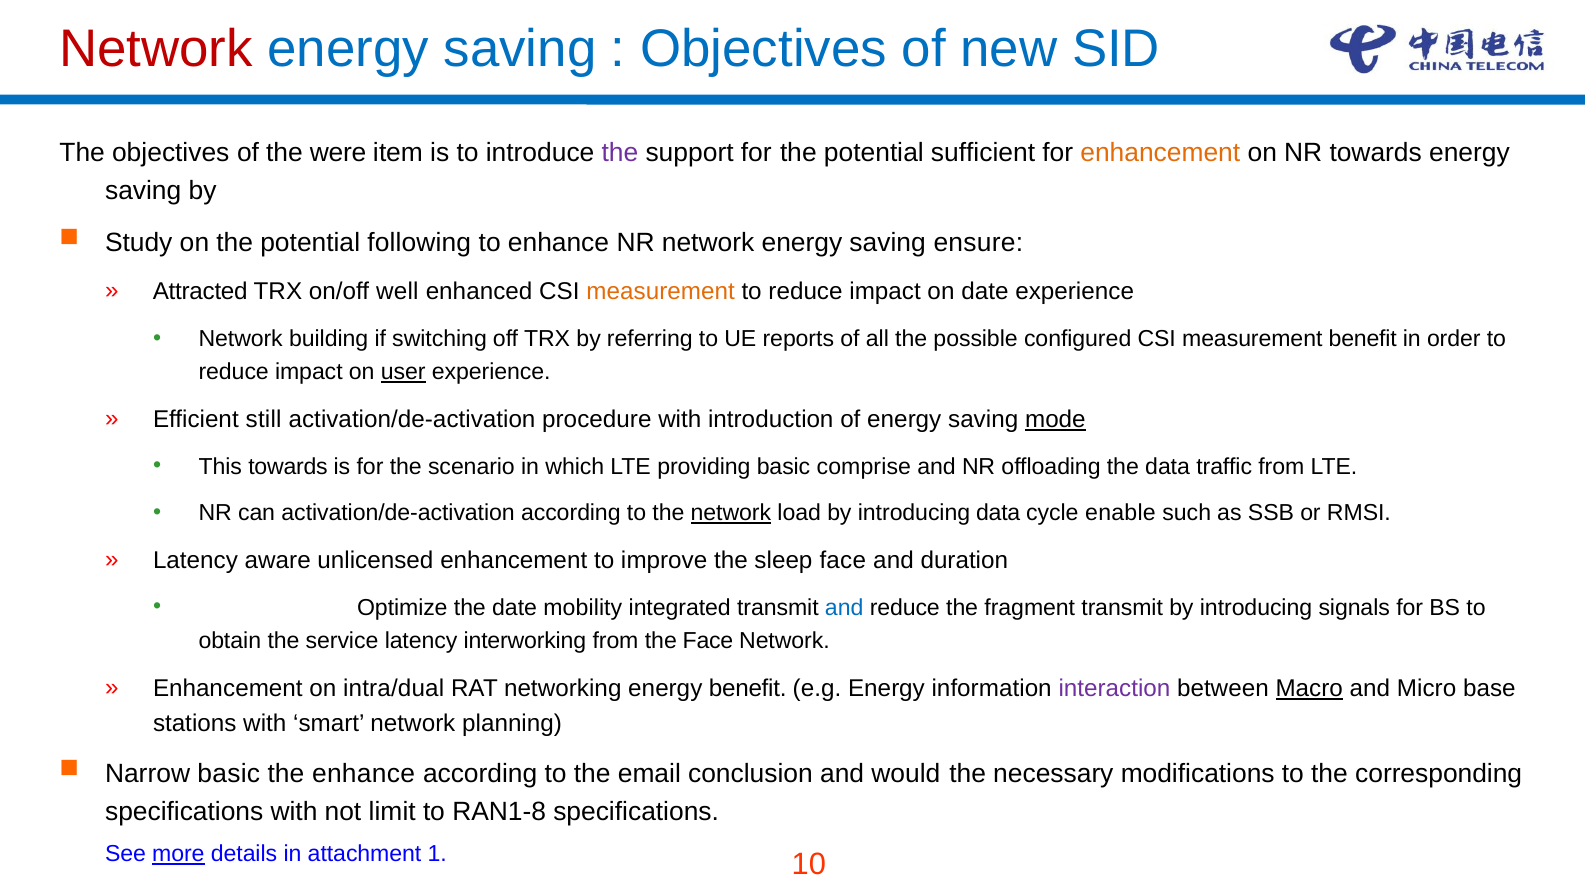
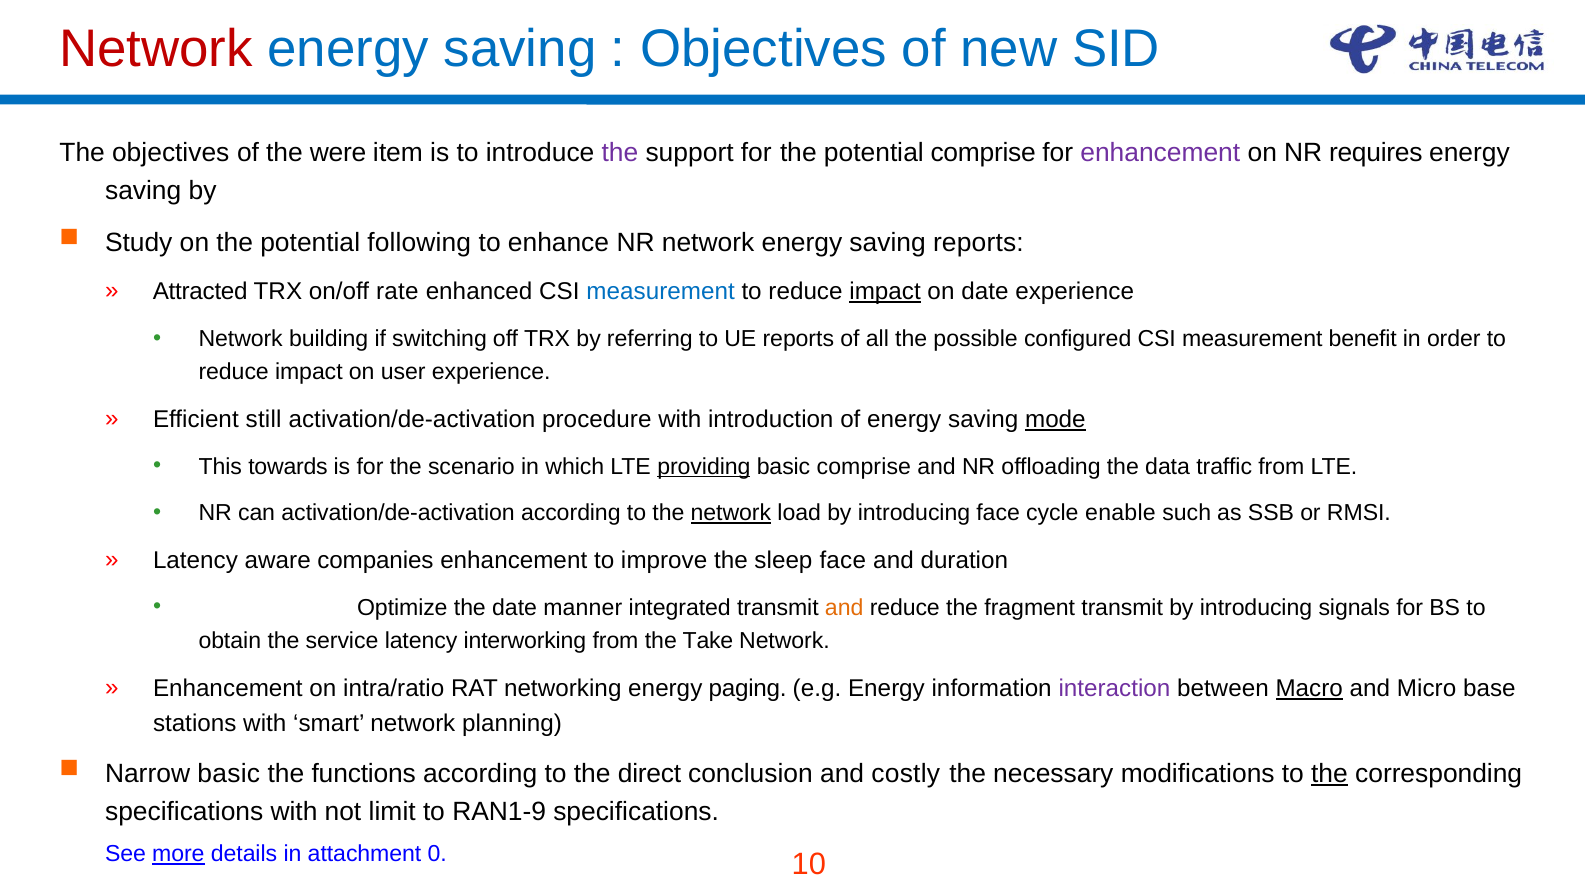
potential sufficient: sufficient -> comprise (983, 153)
enhancement colour: orange -> purple (1160, 153)
NR towards: towards -> requires (1376, 153)
saving ensure: ensure -> reports (978, 242)
well: well -> rate (397, 292)
measurement colour: orange -> blue (661, 292)
impact underline: none -> present (885, 292)
user underline: present -> none (403, 372)
providing underline: none -> present (704, 466)
introducing data: data -> face (998, 513)
unlicensed: unlicensed -> companies (375, 560)
mobility: mobility -> manner (583, 607)
and colour: blue -> orange (844, 607)
the Face: Face -> Take (708, 641)
intra/dual: intra/dual -> intra/ratio (394, 688)
energy benefit: benefit -> paging (748, 688)
the enhance: enhance -> functions (364, 773)
email: email -> direct (649, 773)
would: would -> costly (906, 773)
the underline: none -> present (1329, 773)
RAN1-8: RAN1-8 -> RAN1-9 (499, 811)
1: 1 -> 0 (437, 854)
